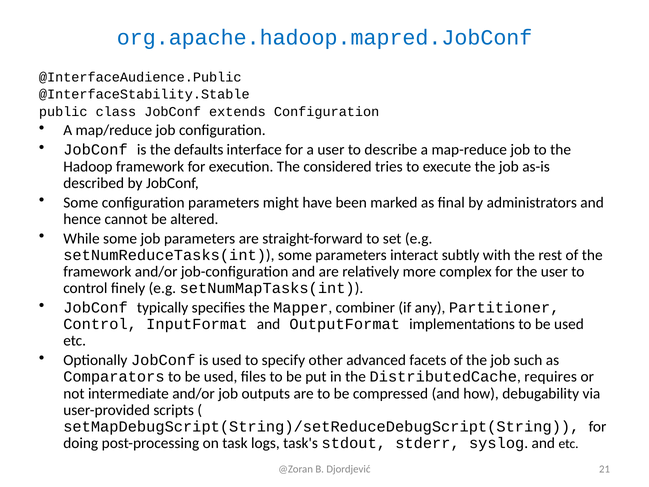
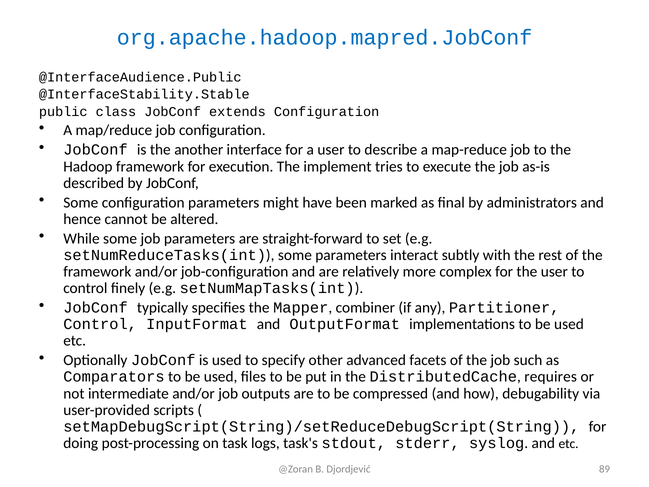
defaults: defaults -> another (199, 150)
considered: considered -> implement (337, 166)
21: 21 -> 89 (605, 469)
